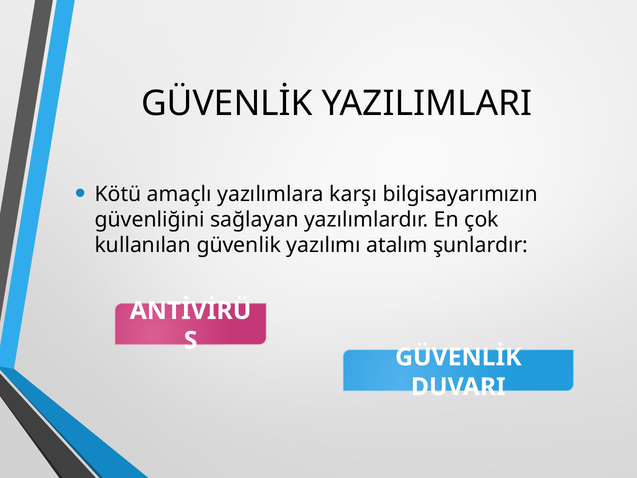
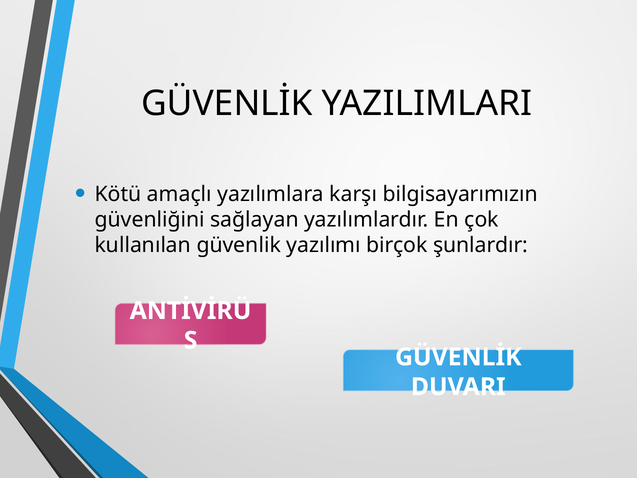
atalım: atalım -> birçok (397, 245)
